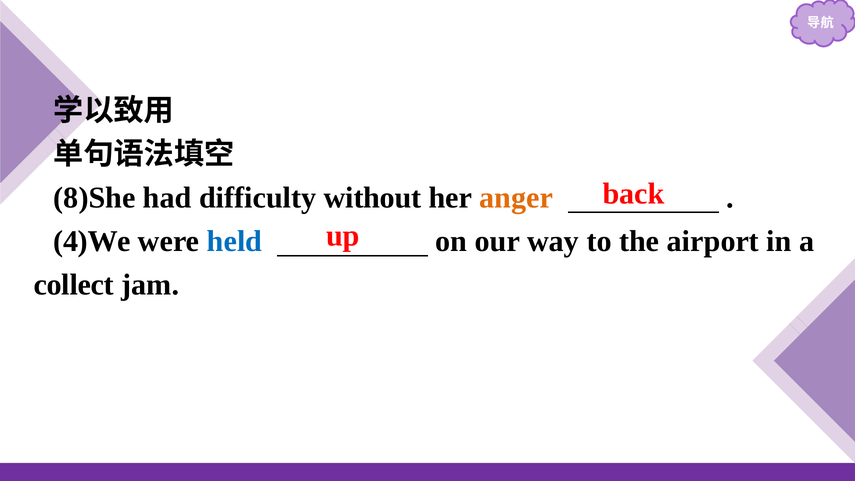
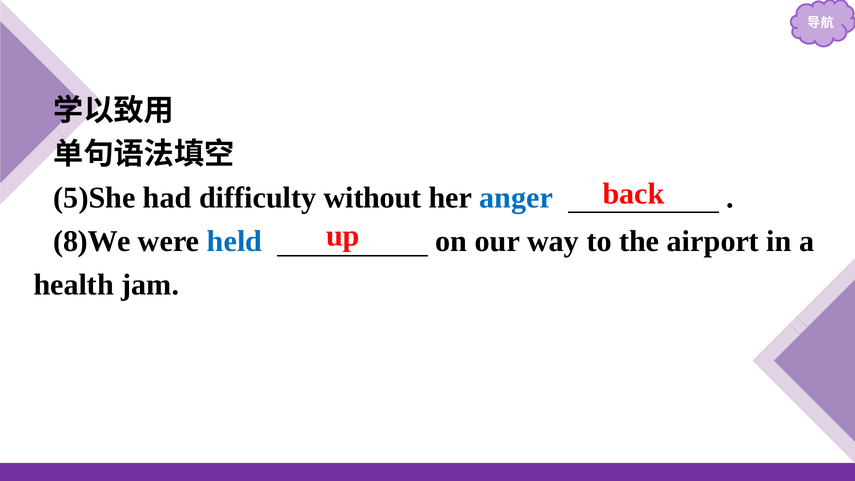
8)She: 8)She -> 5)She (94, 198)
anger colour: orange -> blue (516, 198)
4)We: 4)We -> 8)We (92, 241)
collect: collect -> health (74, 285)
